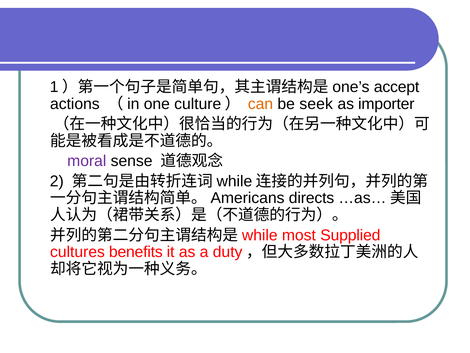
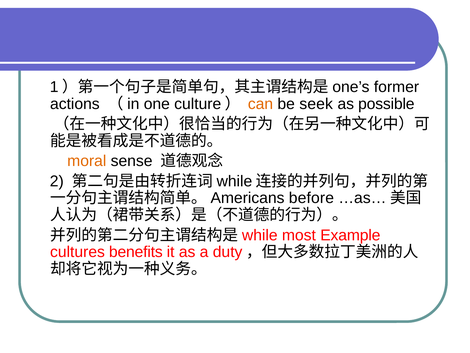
accept: accept -> former (396, 87)
importer: importer -> possible (386, 104)
moral colour: purple -> orange (87, 161)
directs: directs -> before (311, 198)
Supplied: Supplied -> Example (350, 235)
